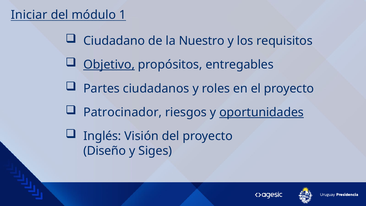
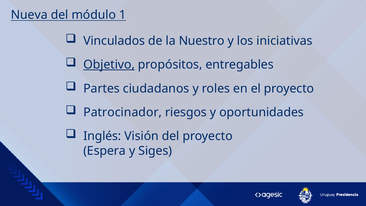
Iniciar: Iniciar -> Nueva (29, 15)
Ciudadano: Ciudadano -> Vinculados (114, 41)
requisitos: requisitos -> iniciativas (285, 41)
oportunidades underline: present -> none (262, 112)
Diseño: Diseño -> Espera (105, 151)
